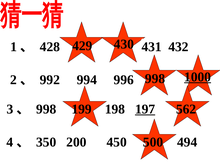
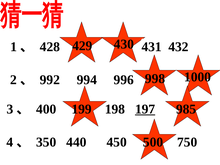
1000 underline: present -> none (198, 77)
998: 998 -> 400 (46, 109)
562: 562 -> 985 (186, 109)
200: 200 -> 440 (76, 142)
494: 494 -> 750 (187, 142)
